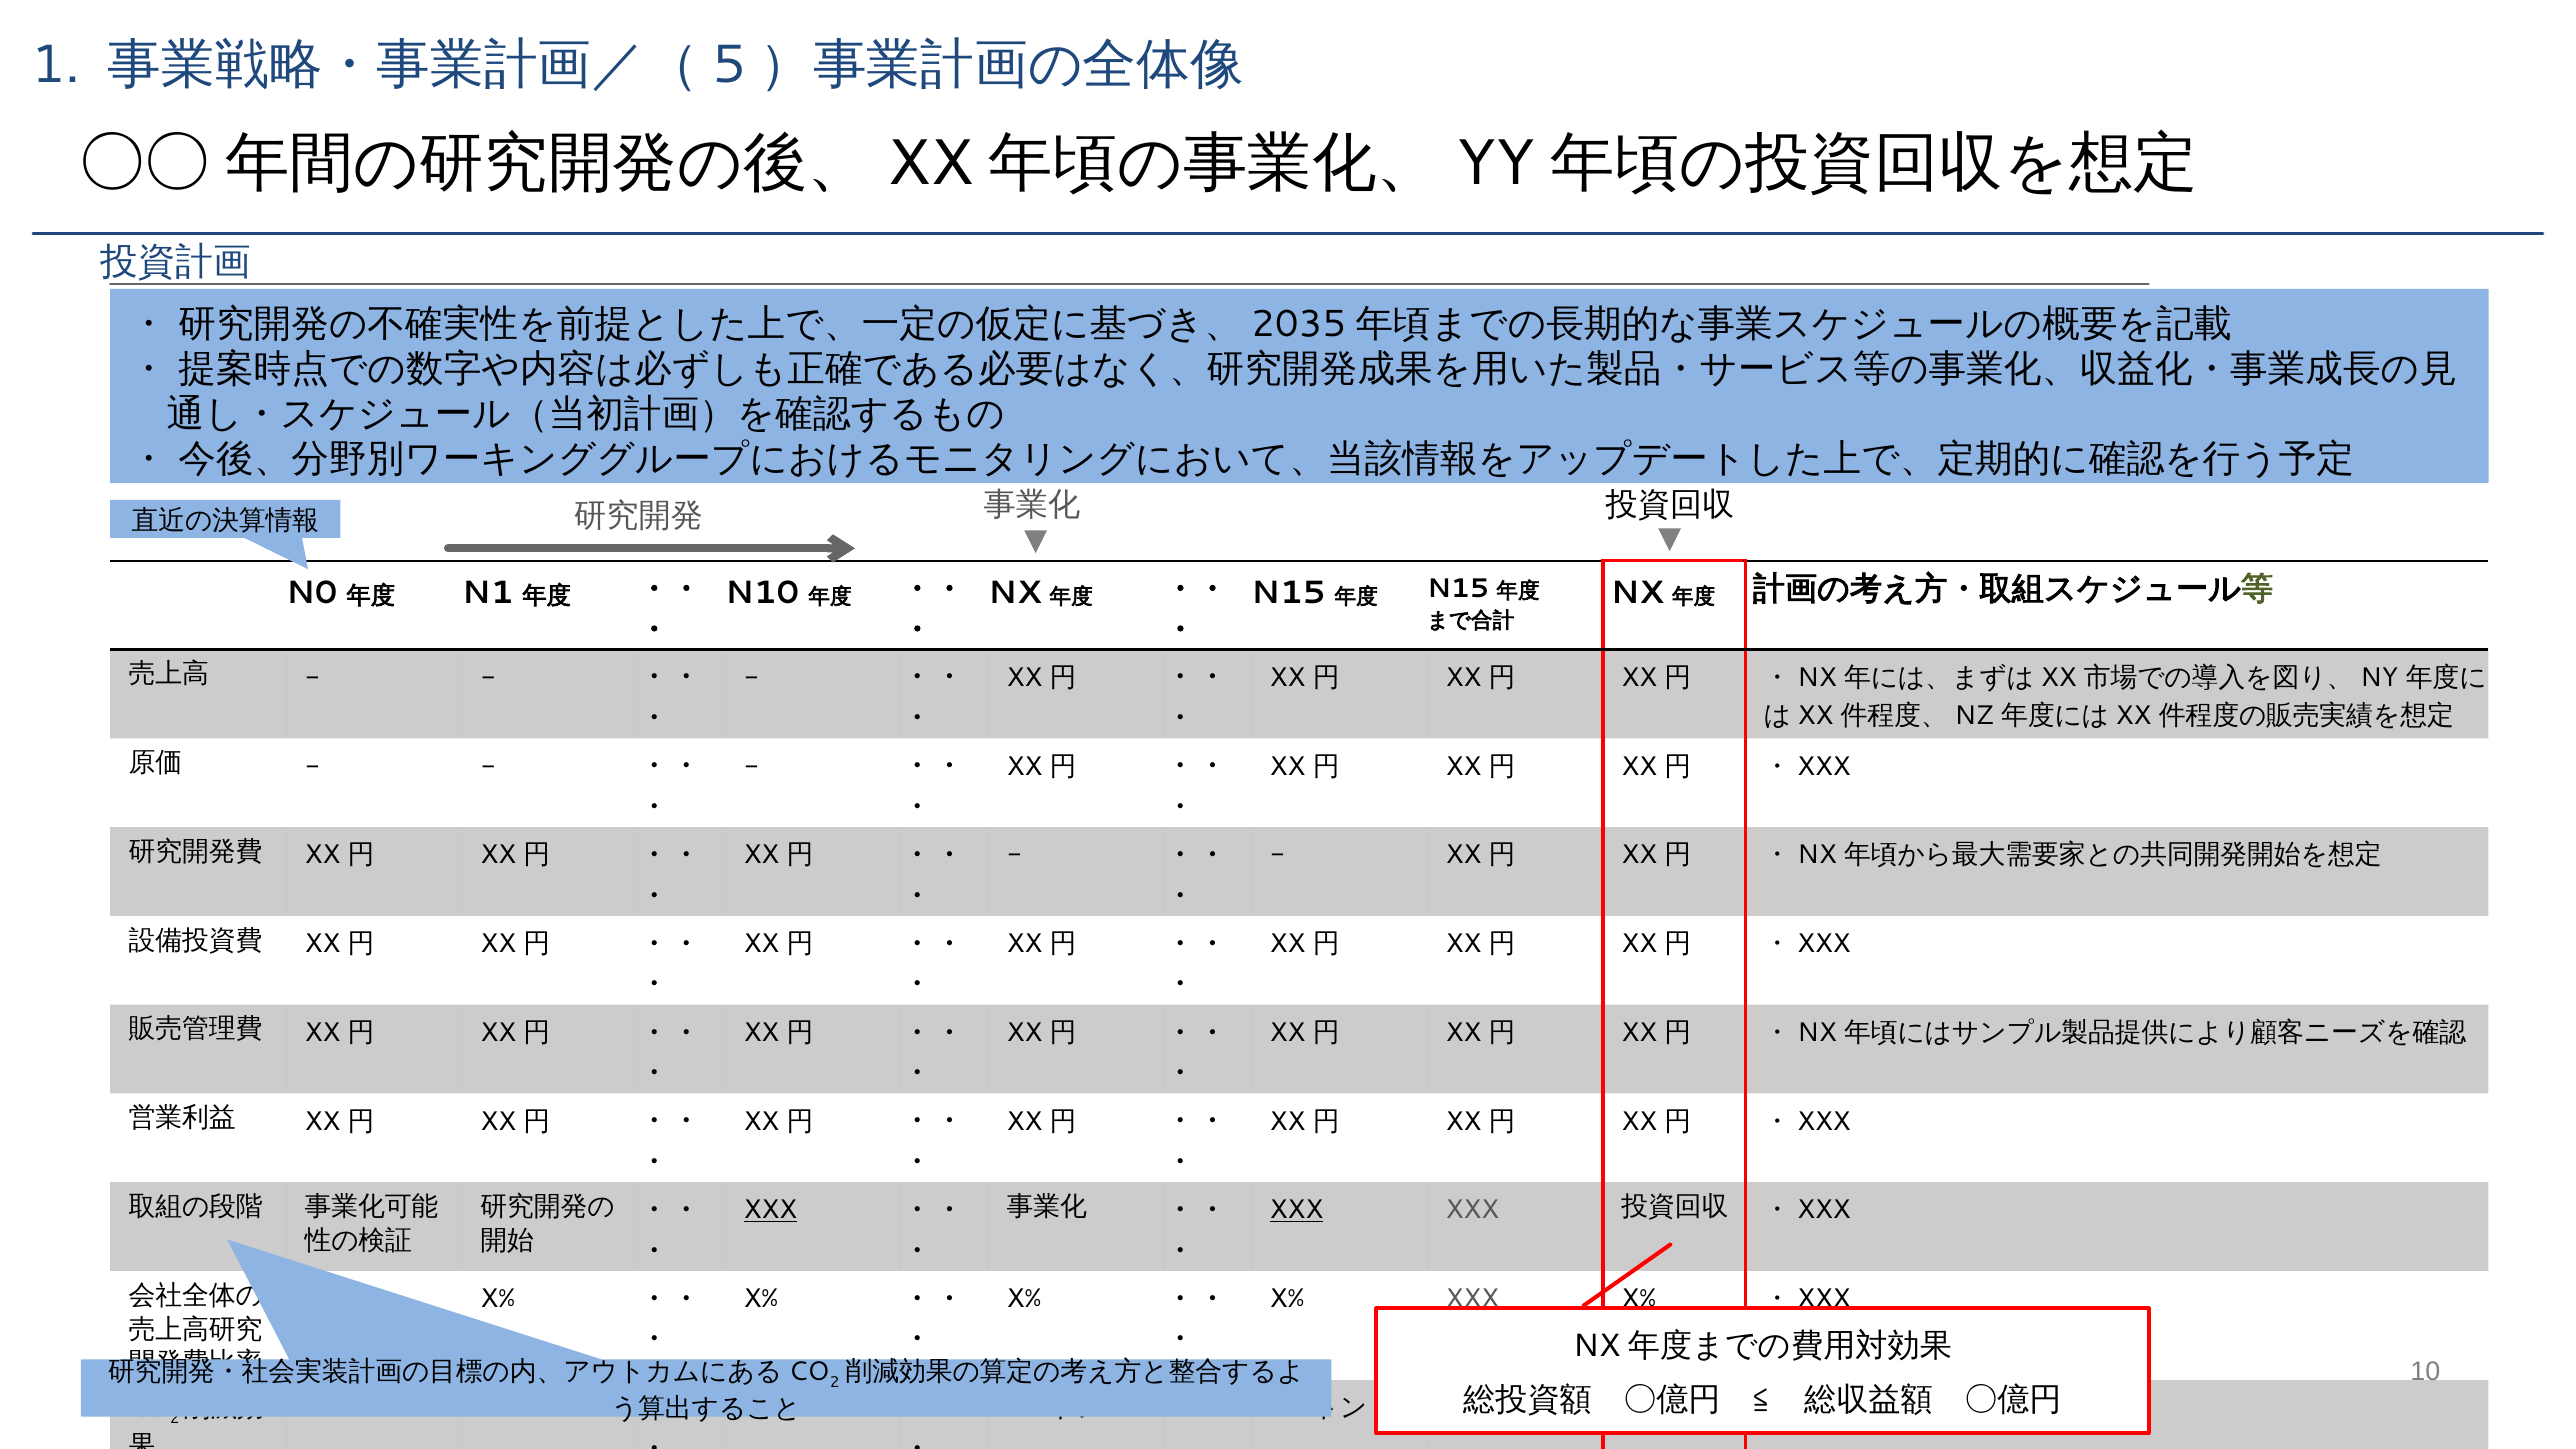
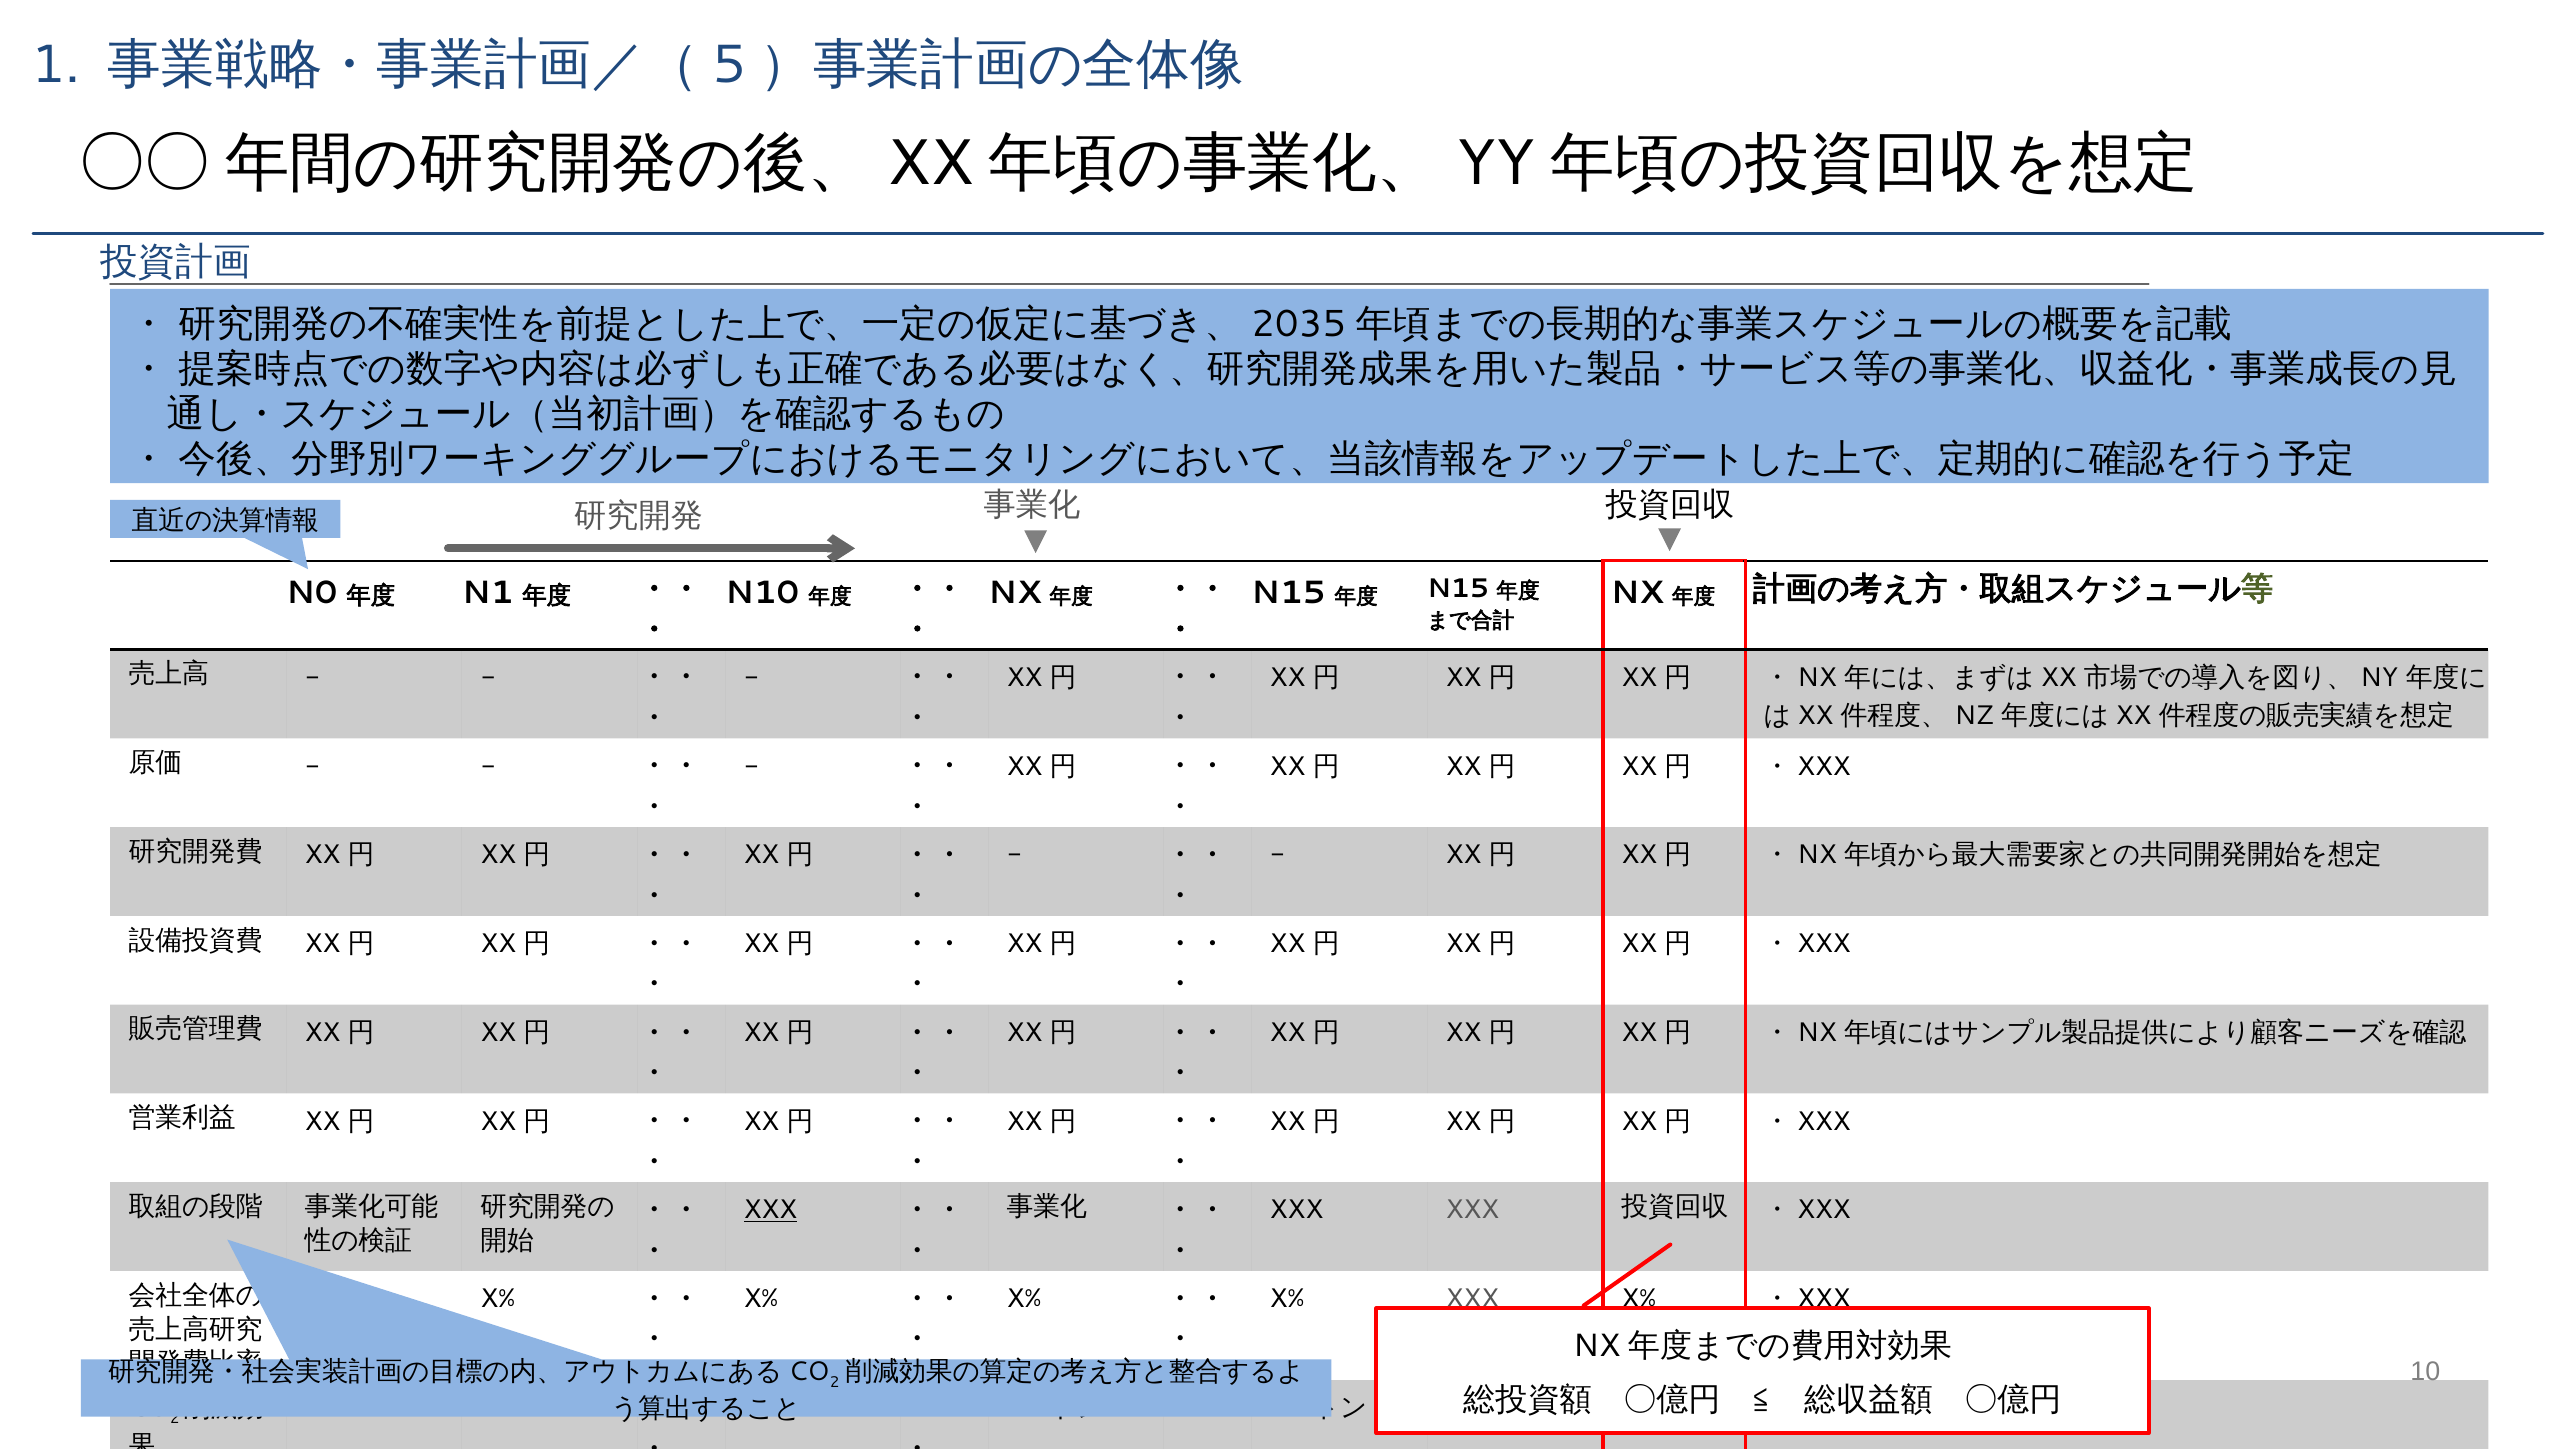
XXX underline: present -> none (1296, 1210)
